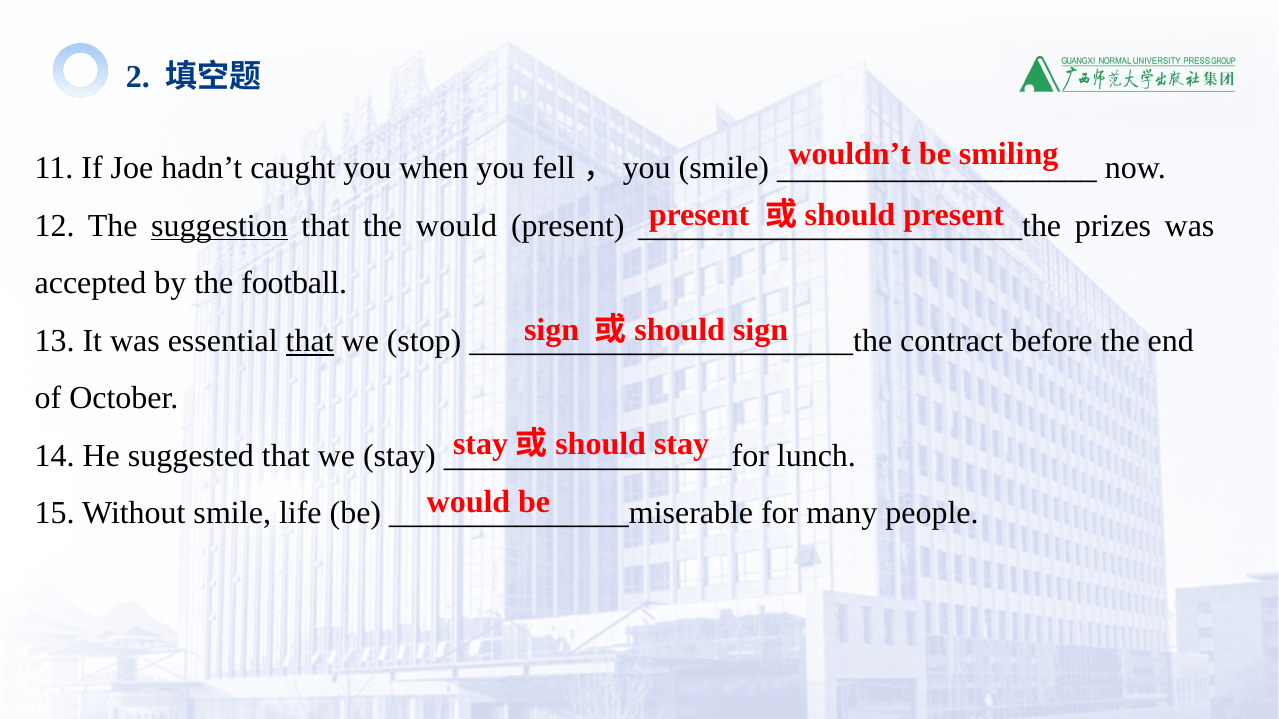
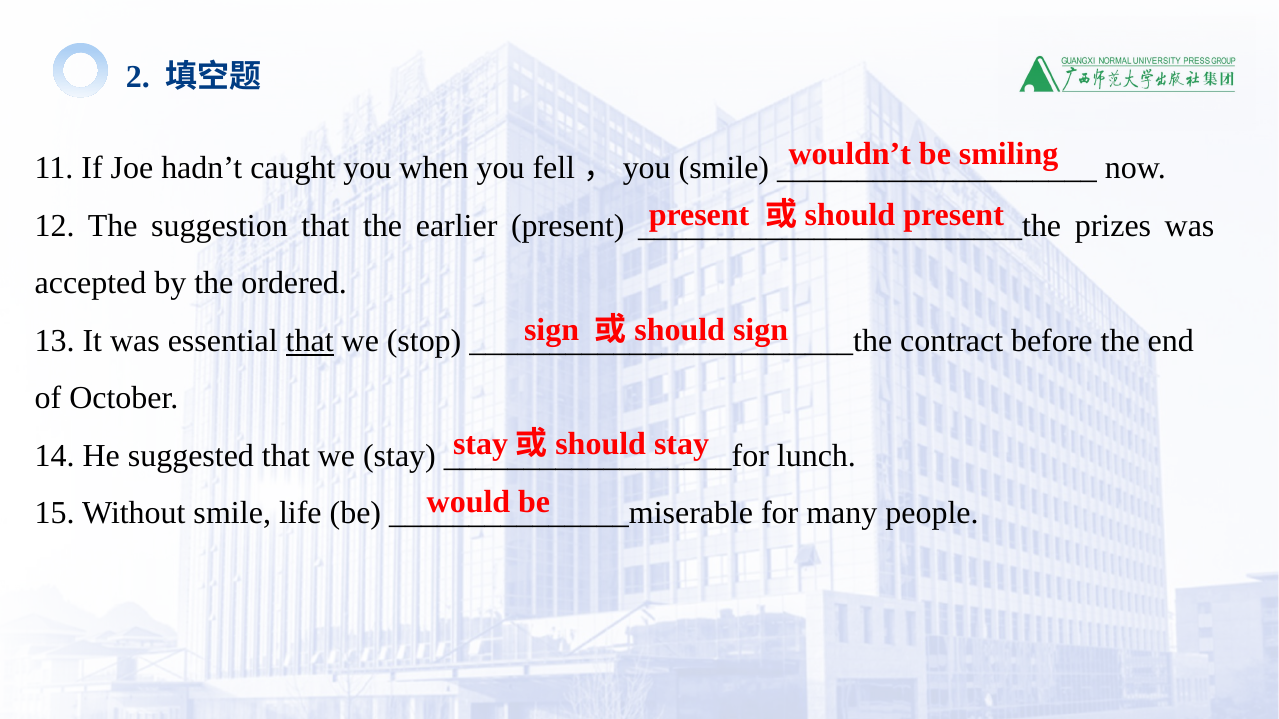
suggestion underline: present -> none (219, 226)
the would: would -> earlier (457, 226)
football: football -> ordered (294, 283)
